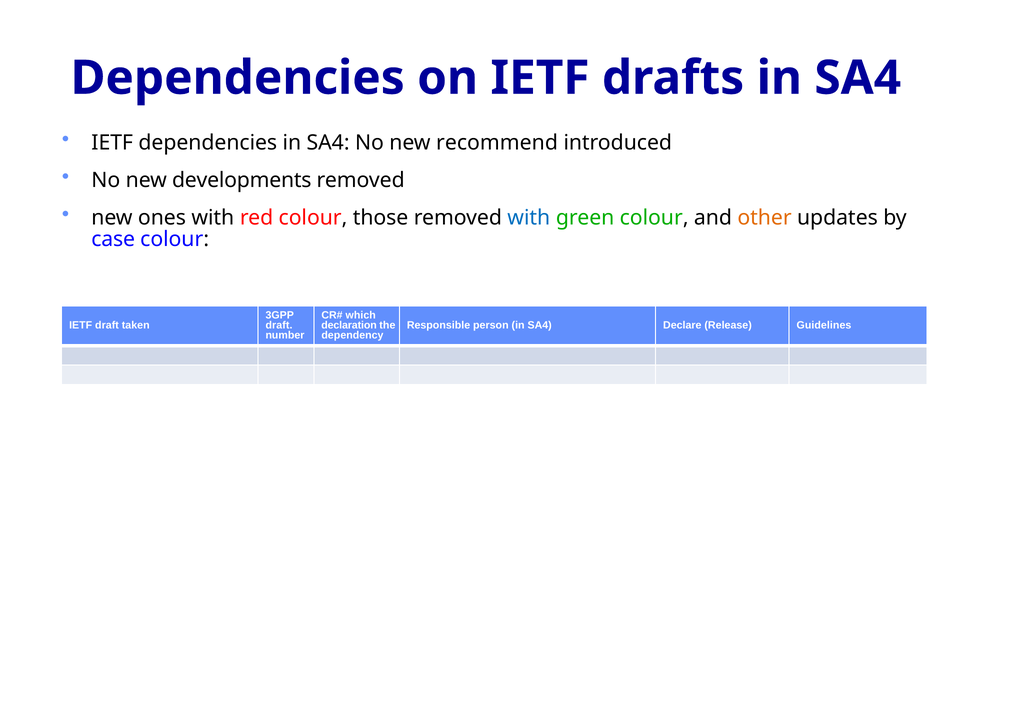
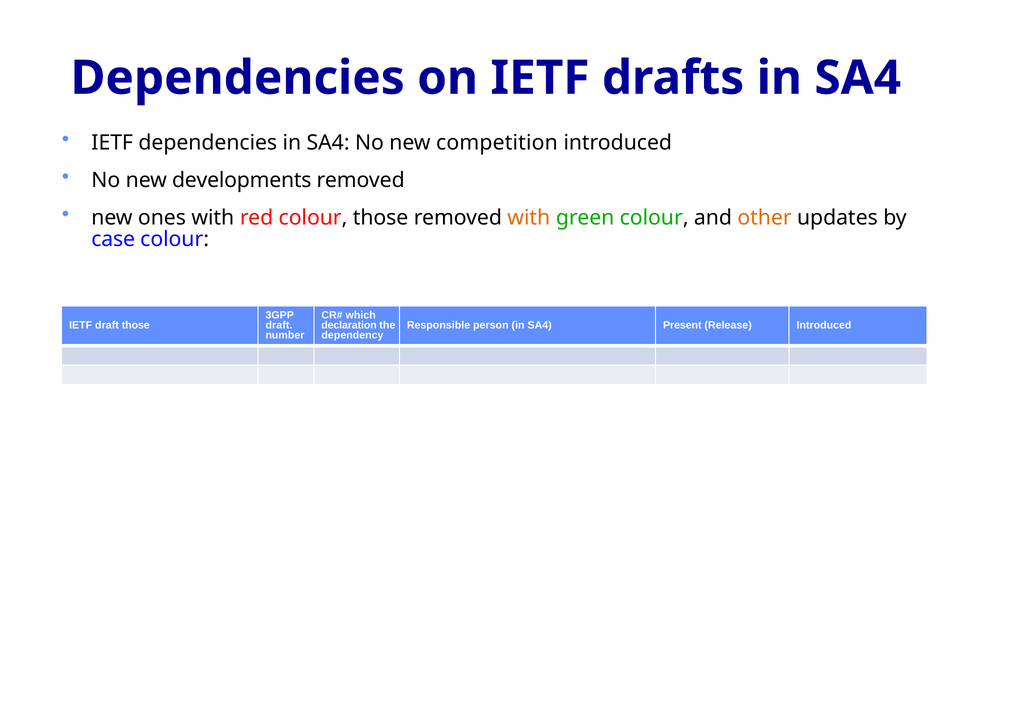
recommend: recommend -> competition (497, 143)
with colour: blue -> orange (529, 218)
draft taken: taken -> those (136, 326)
Declare: Declare -> Present (682, 326)
Release Guidelines: Guidelines -> Introduced (824, 326)
